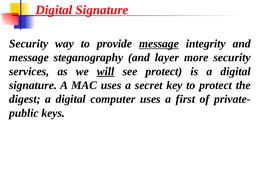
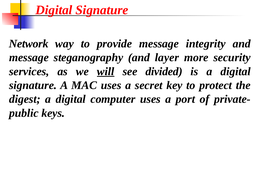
Security: Security -> Network (29, 44)
message underline: present -> none (159, 44)
see protect: protect -> divided (164, 71)
first: first -> port (185, 99)
